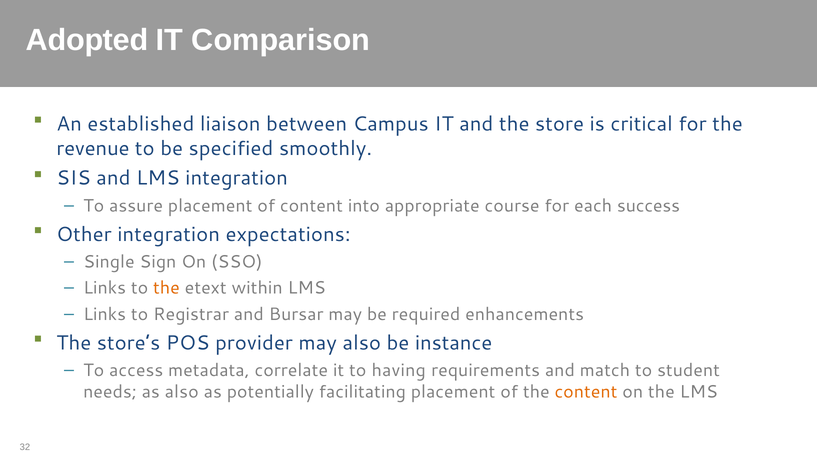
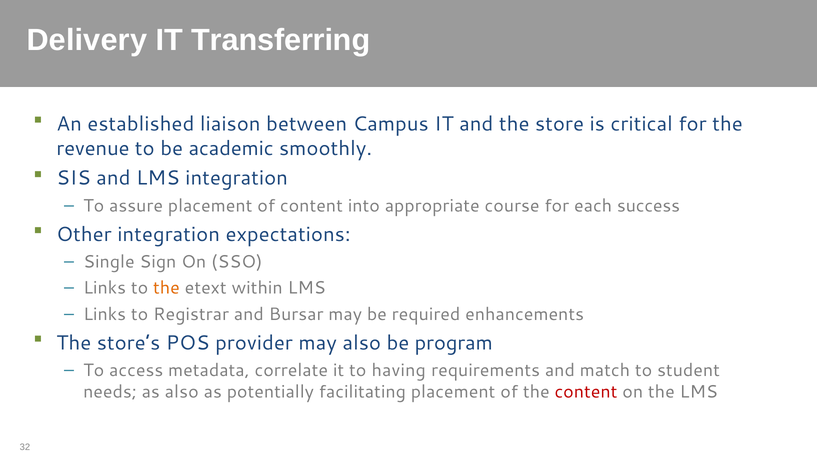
Adopted: Adopted -> Delivery (87, 40)
Comparison: Comparison -> Transferring (281, 40)
specified: specified -> academic (231, 148)
instance: instance -> program (454, 343)
content colour: orange -> red (586, 392)
